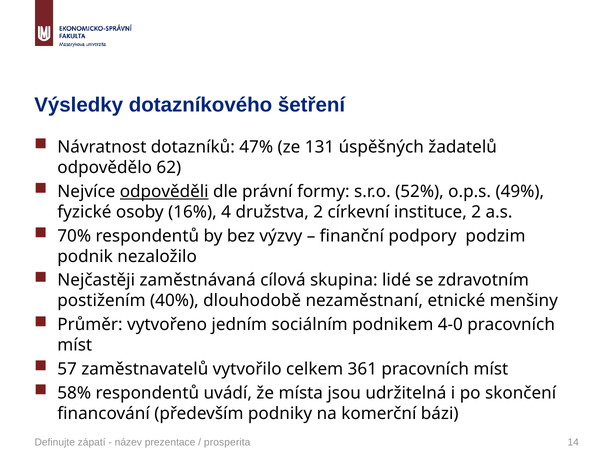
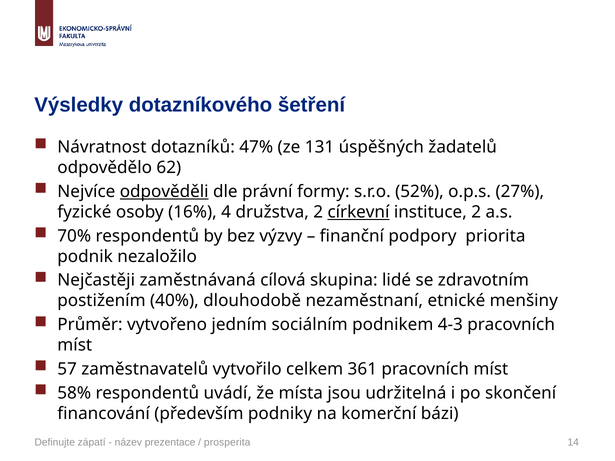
49%: 49% -> 27% (520, 192)
církevní underline: none -> present (358, 212)
podzim: podzim -> priorita (496, 236)
4-0: 4-0 -> 4-3 (450, 325)
